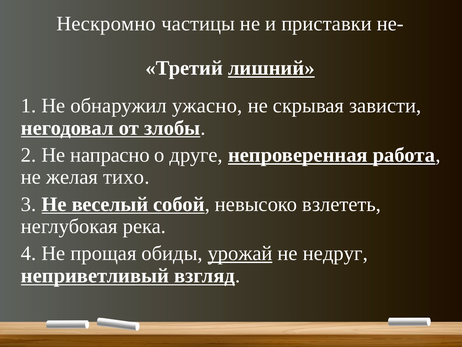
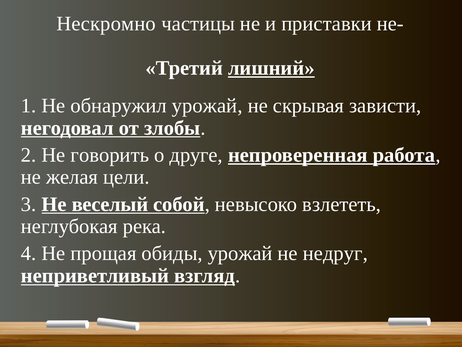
обнаружил ужасно: ужасно -> урожай (207, 106)
напрасно: напрасно -> говорить (110, 155)
тихо: тихо -> цели (126, 177)
урожай underline: present -> none (240, 253)
